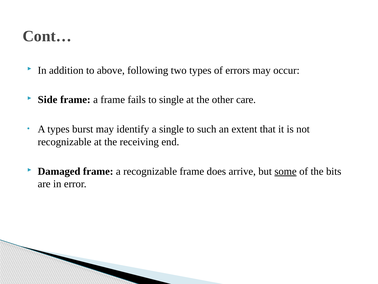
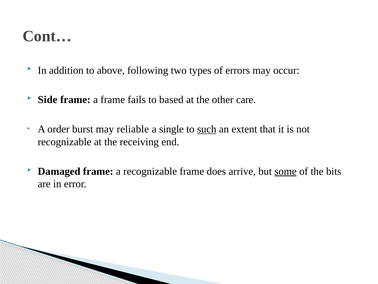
to single: single -> based (171, 100)
A types: types -> order (58, 129)
identify: identify -> reliable (133, 129)
such underline: none -> present (207, 129)
